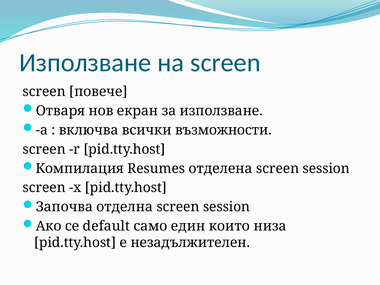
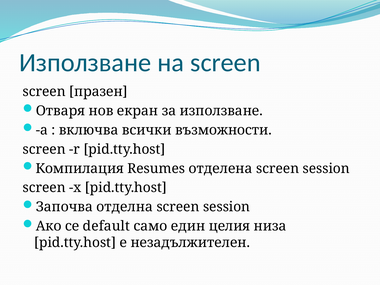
повече: повече -> празен (98, 92)
които: които -> целия (230, 226)
